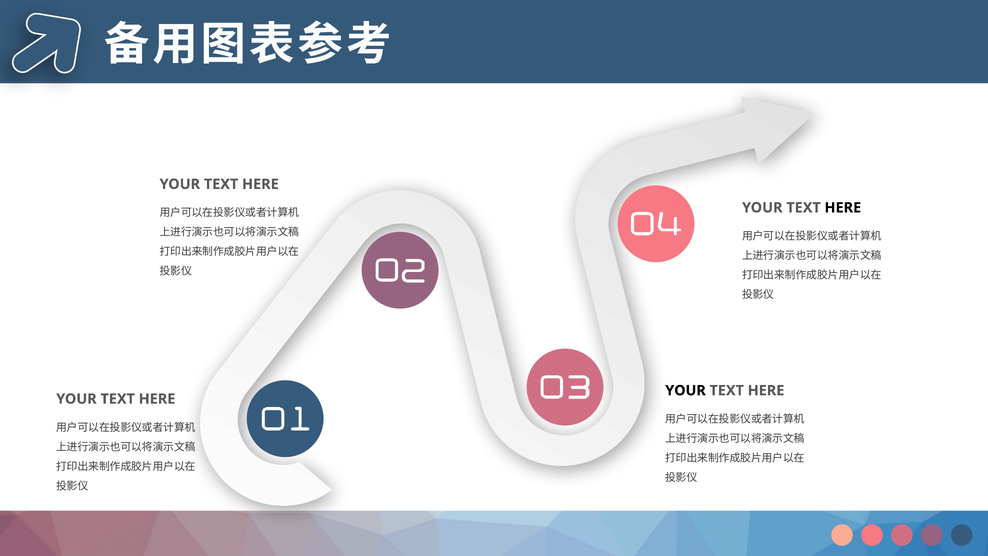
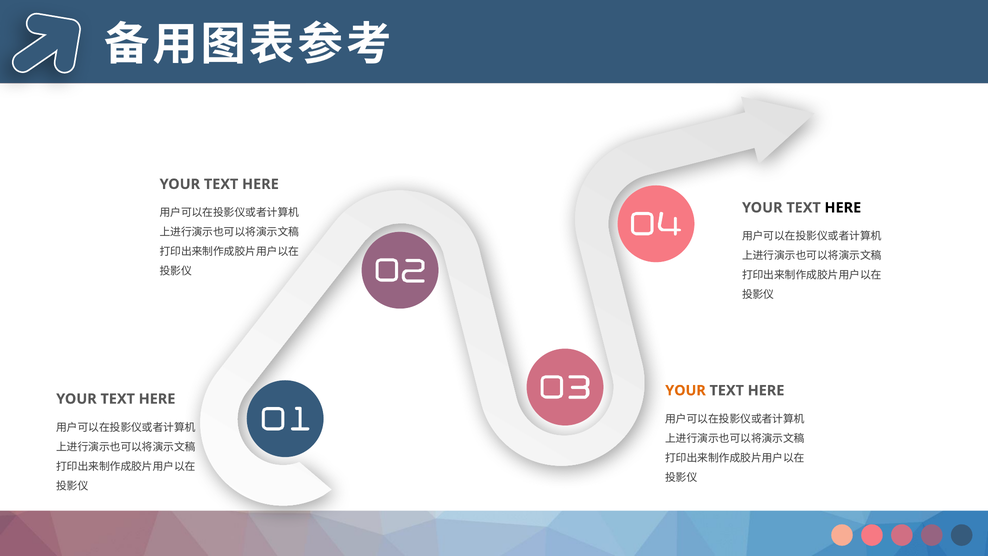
YOUR colour: black -> orange (686, 390)
